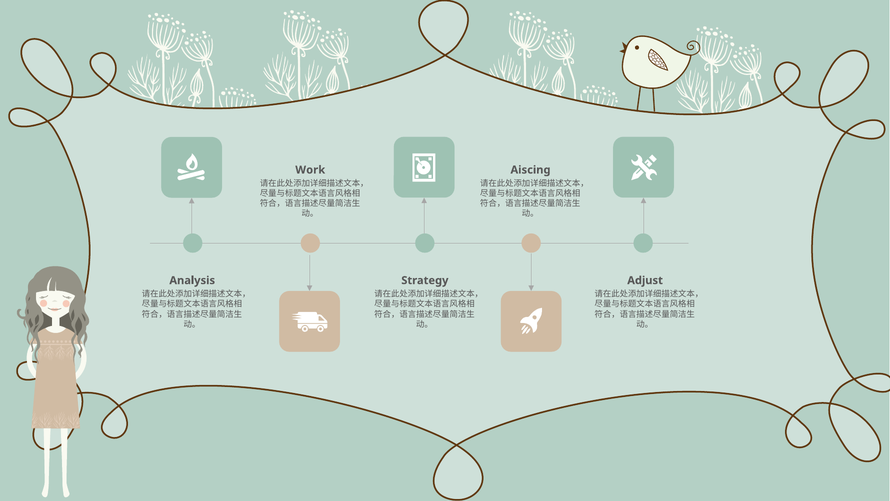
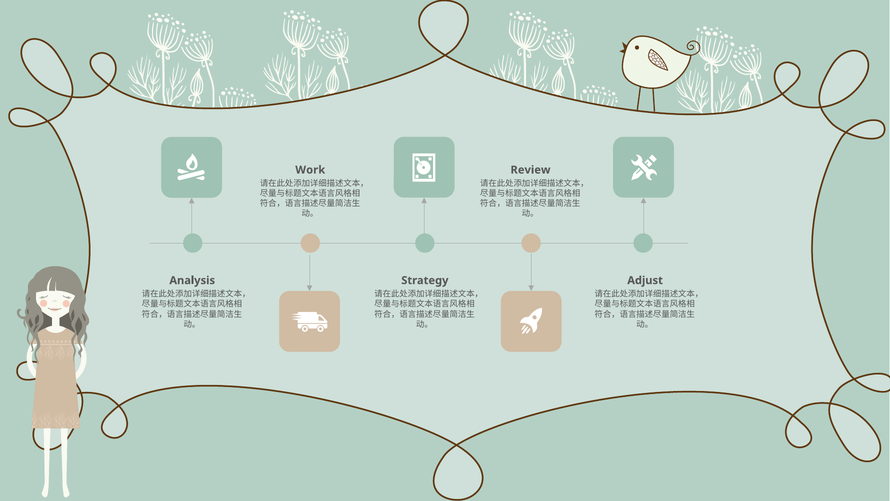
Aiscing: Aiscing -> Review (530, 170)
